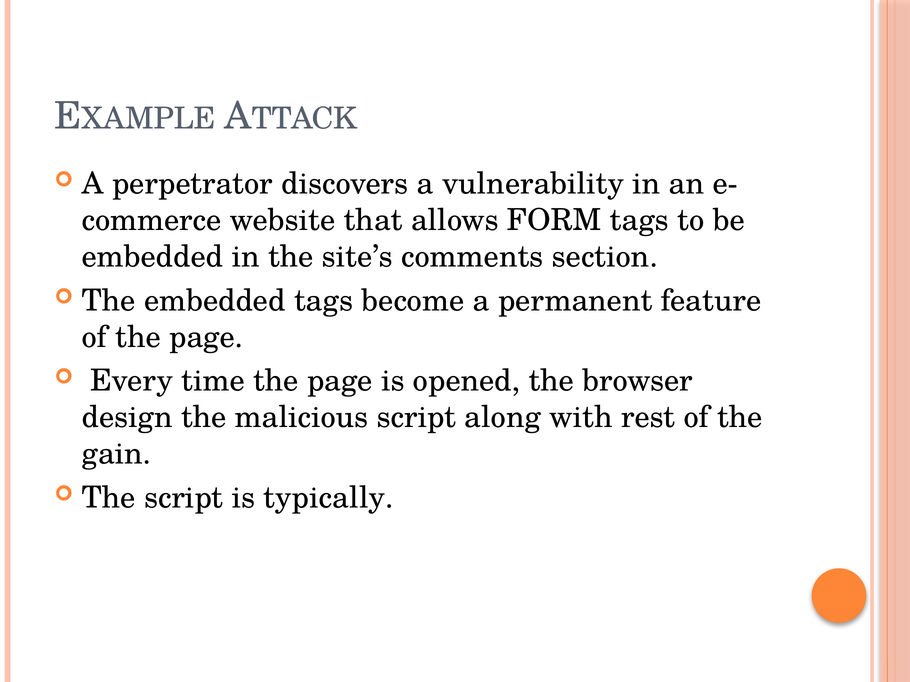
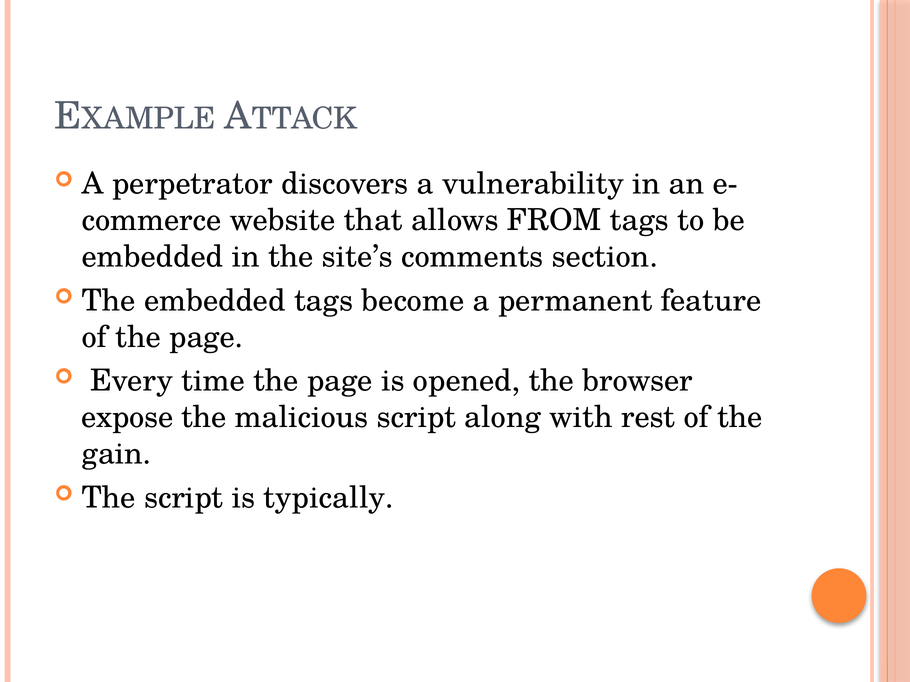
FORM: FORM -> FROM (554, 220)
design: design -> expose (127, 418)
